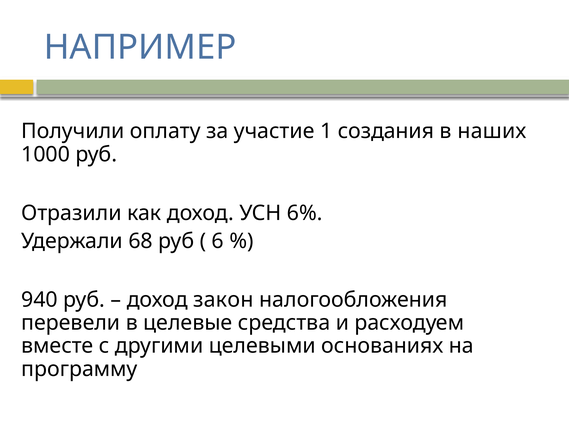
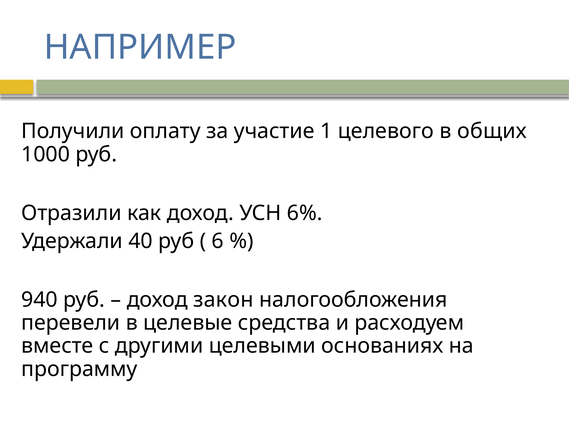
создания: создания -> целевого (386, 131)
наших: наших -> общих (492, 131)
68: 68 -> 40 (141, 241)
